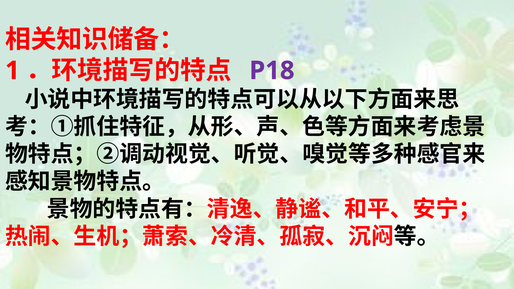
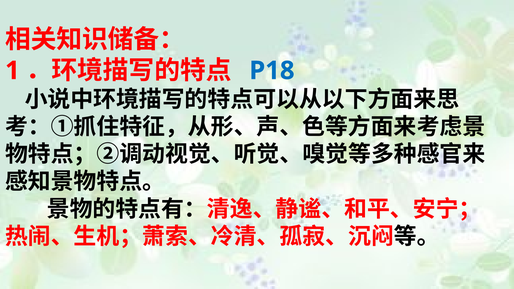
P18 colour: purple -> blue (272, 71)
